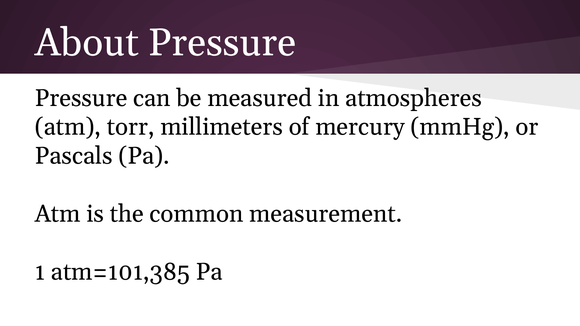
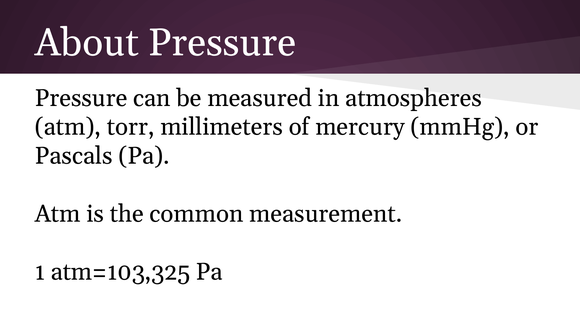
atm=101,385: atm=101,385 -> atm=103,325 (121, 272)
